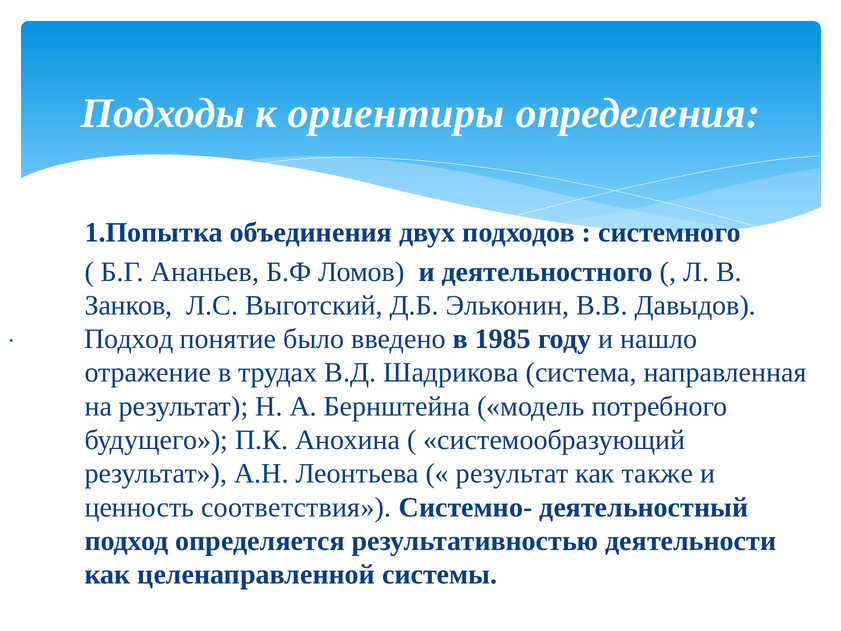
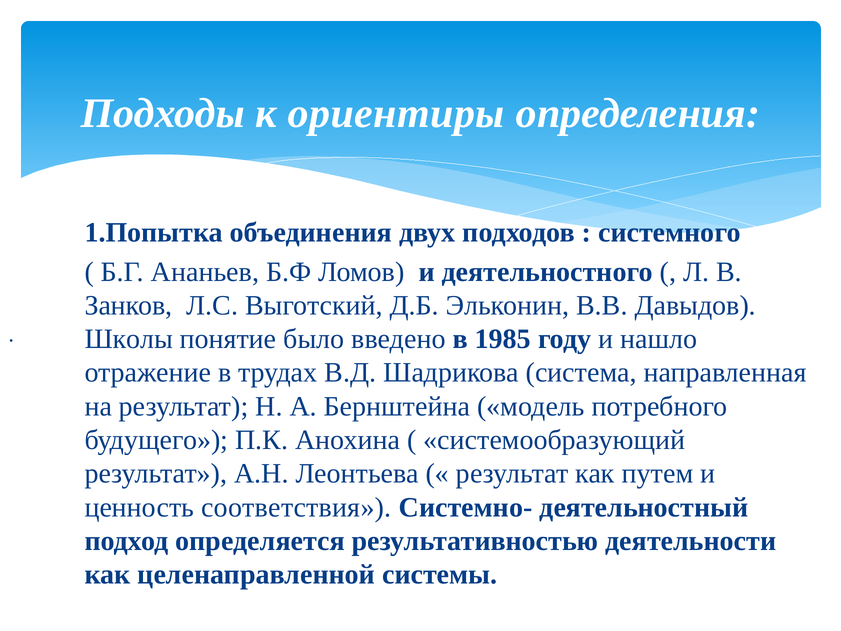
Подход: Подход -> Школы (129, 339)
также: также -> путем (658, 473)
